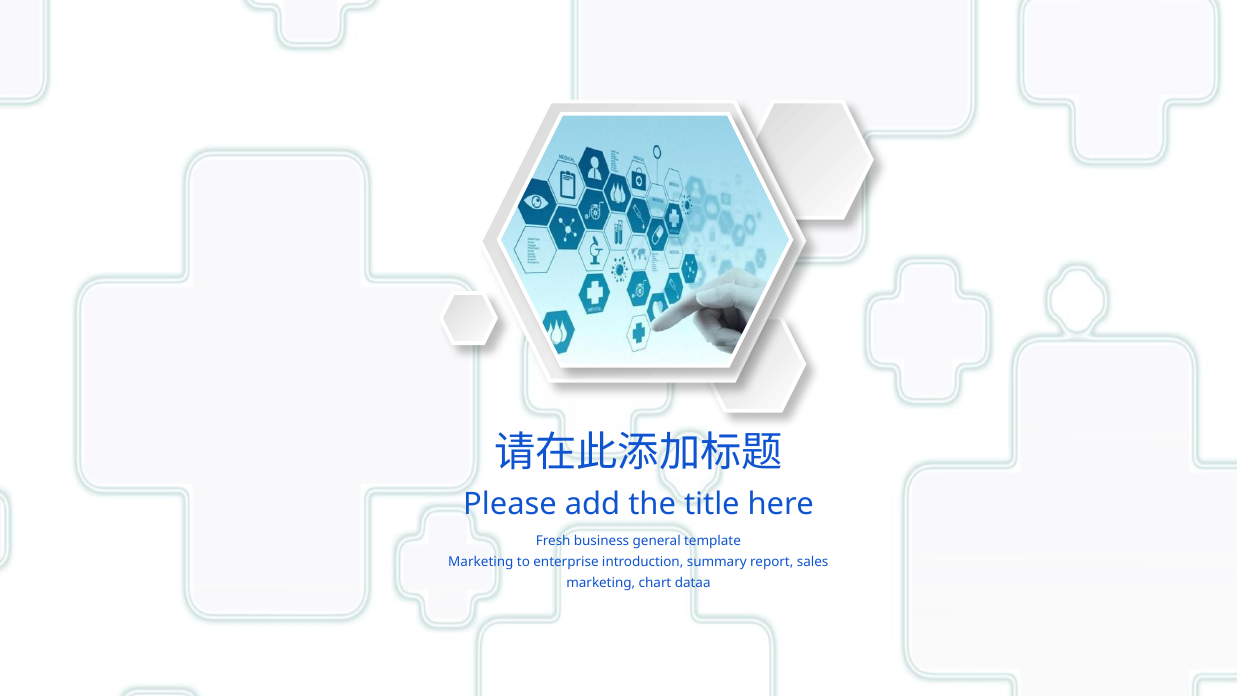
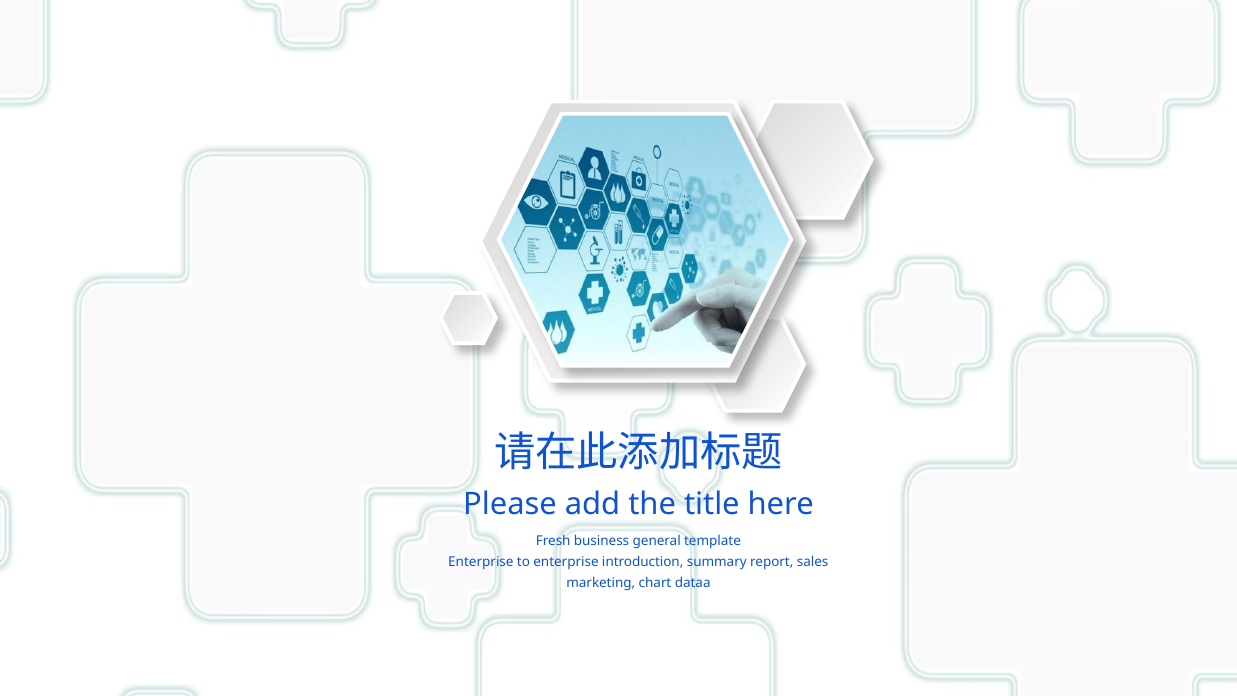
Marketing: Marketing -> Enterprise (481, 562)
